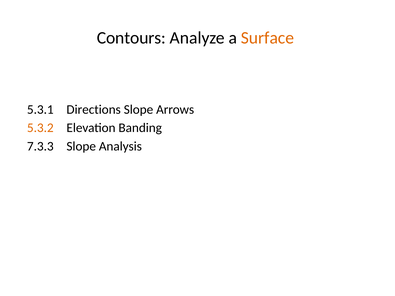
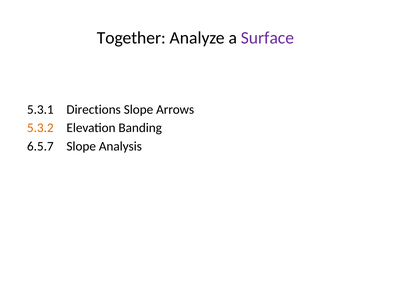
Contours: Contours -> Together (131, 38)
Surface colour: orange -> purple (267, 38)
7.3.3: 7.3.3 -> 6.5.7 (40, 146)
